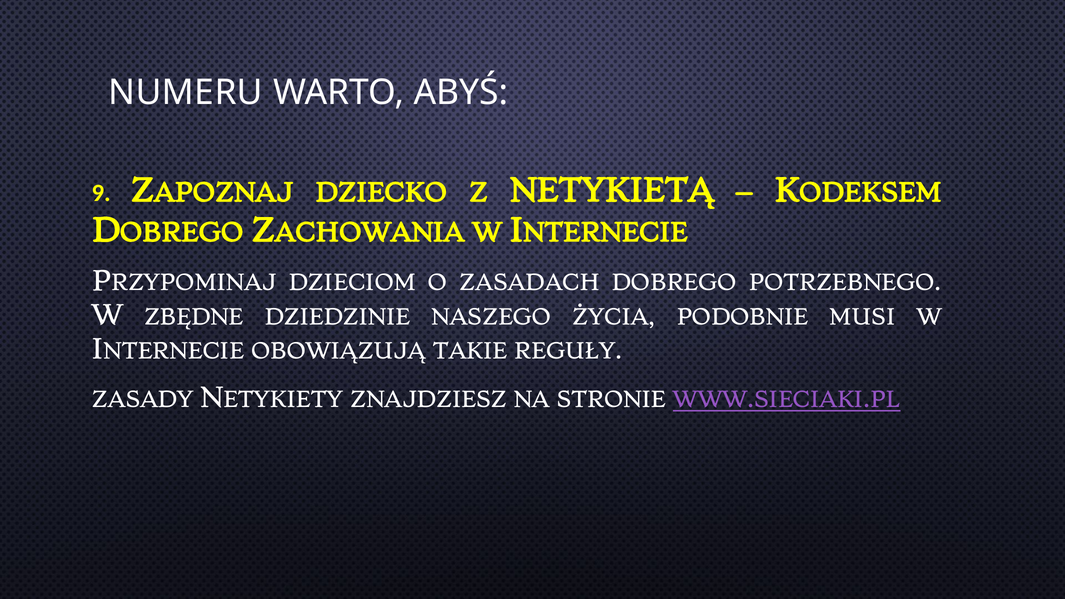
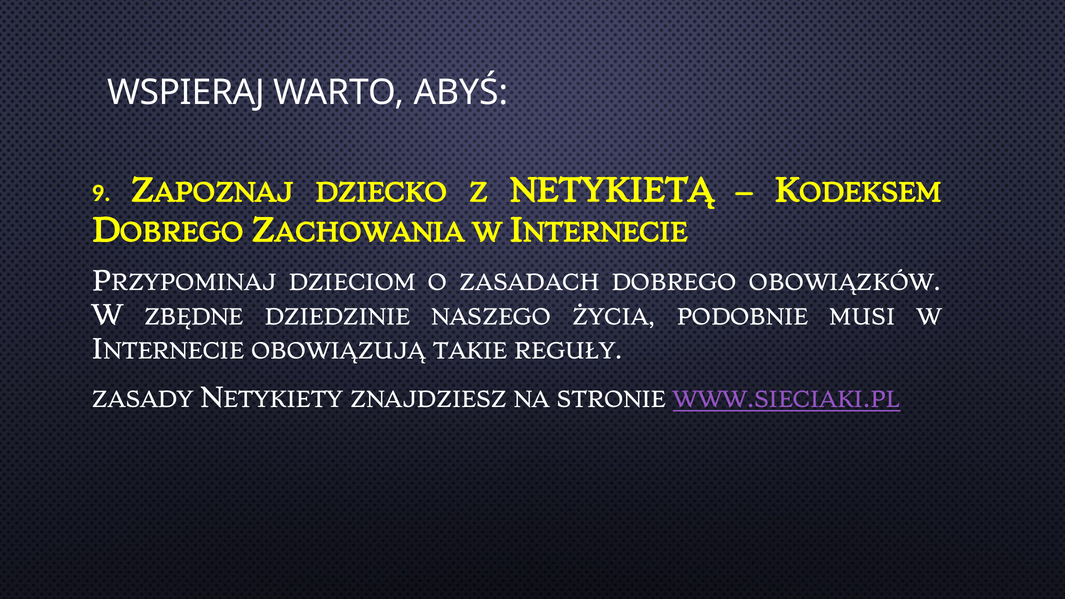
NUMERU: NUMERU -> WSPIERAJ (186, 93)
POTRZEBNEGO: POTRZEBNEGO -> OBOWIĄZKÓW (845, 283)
